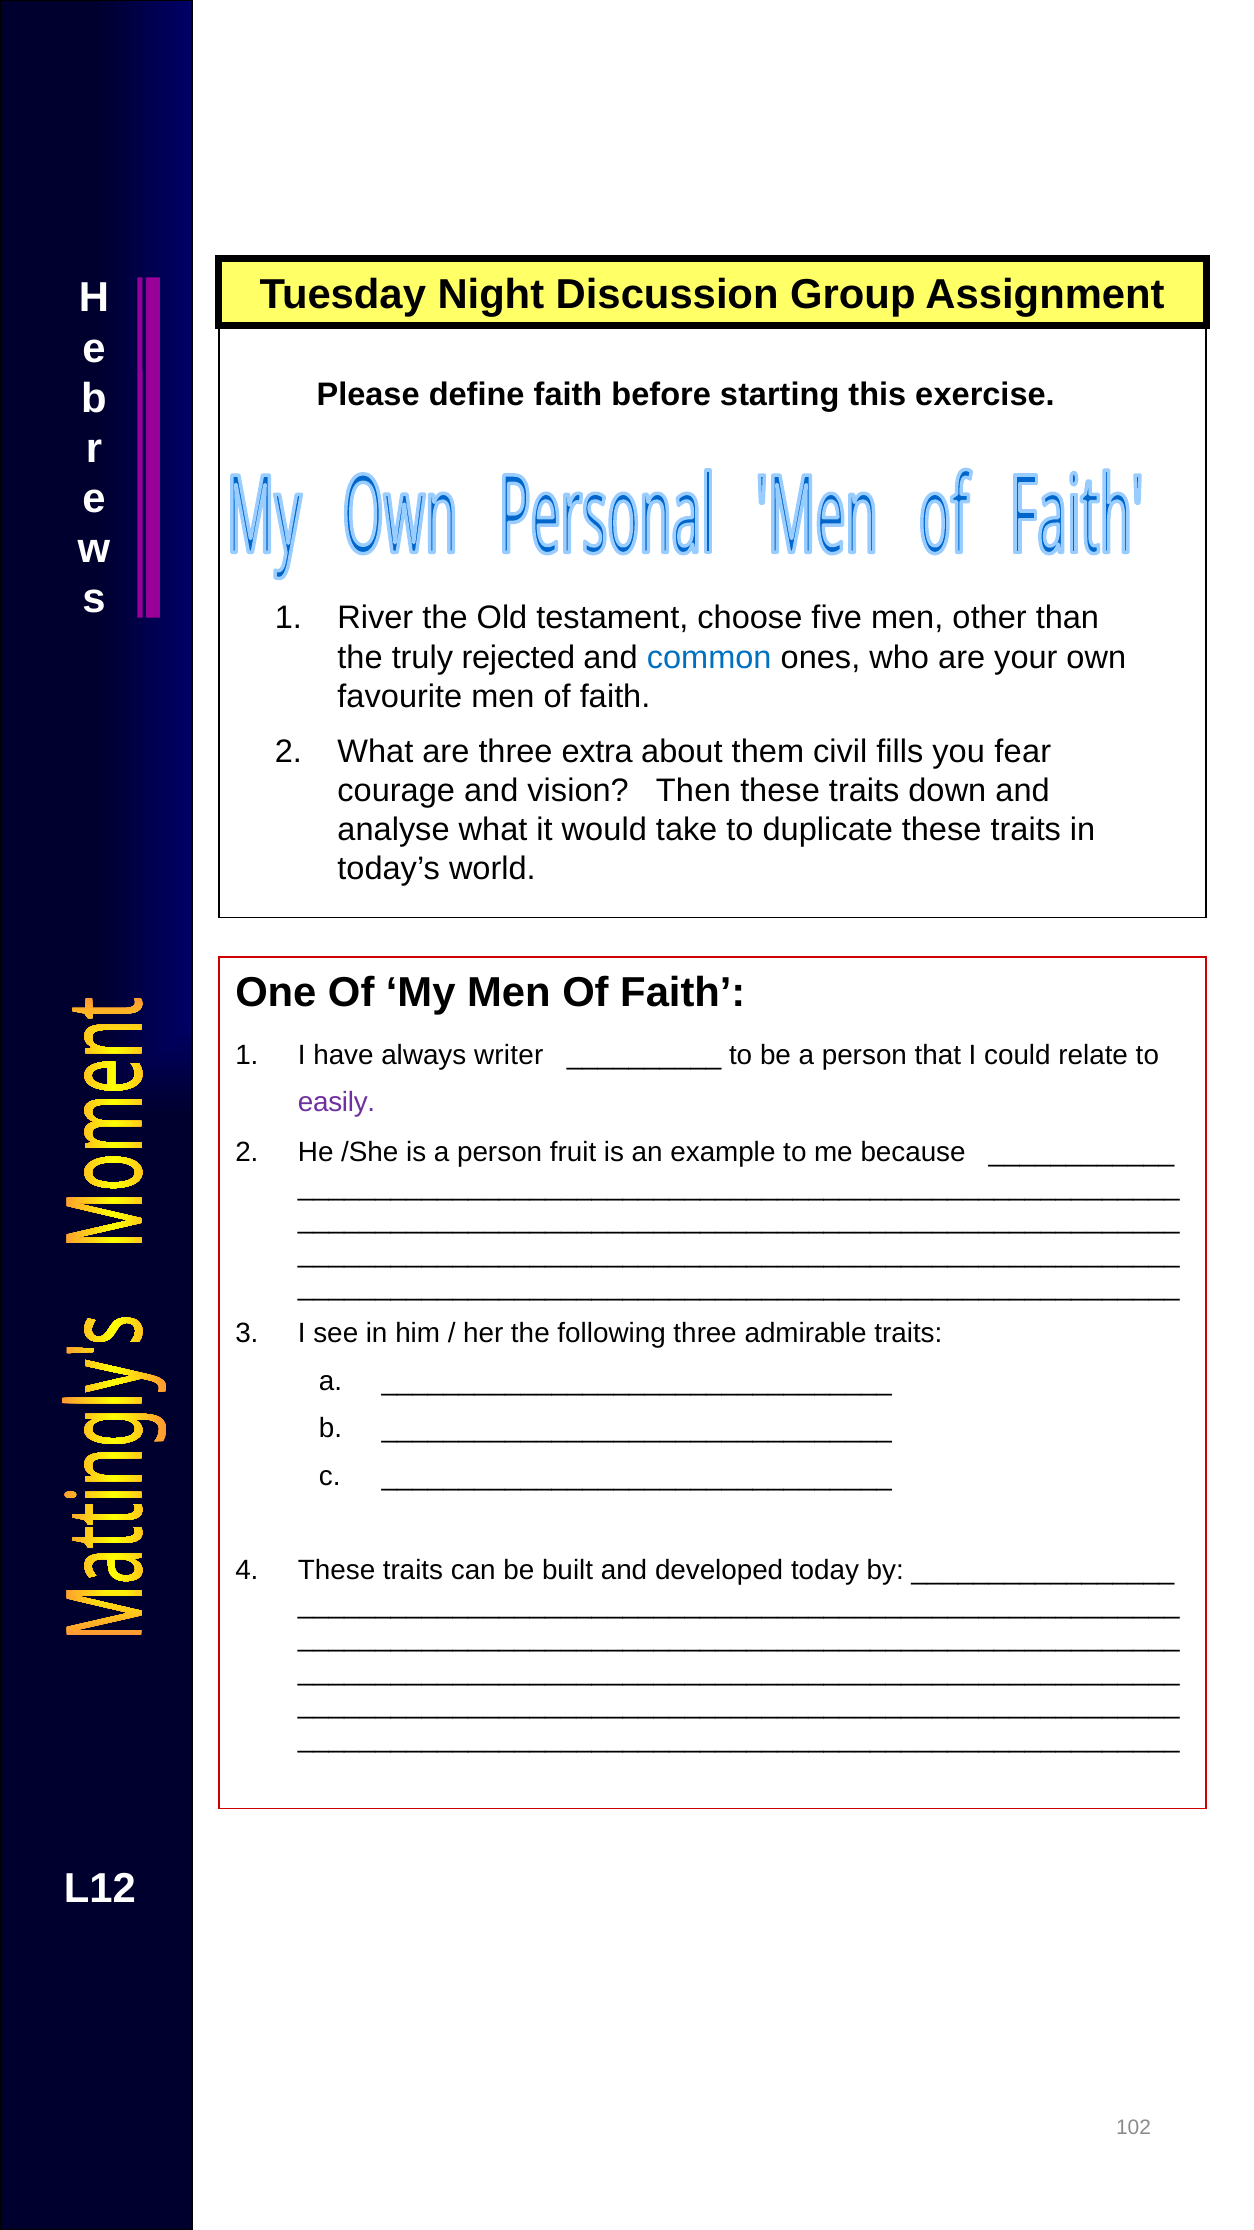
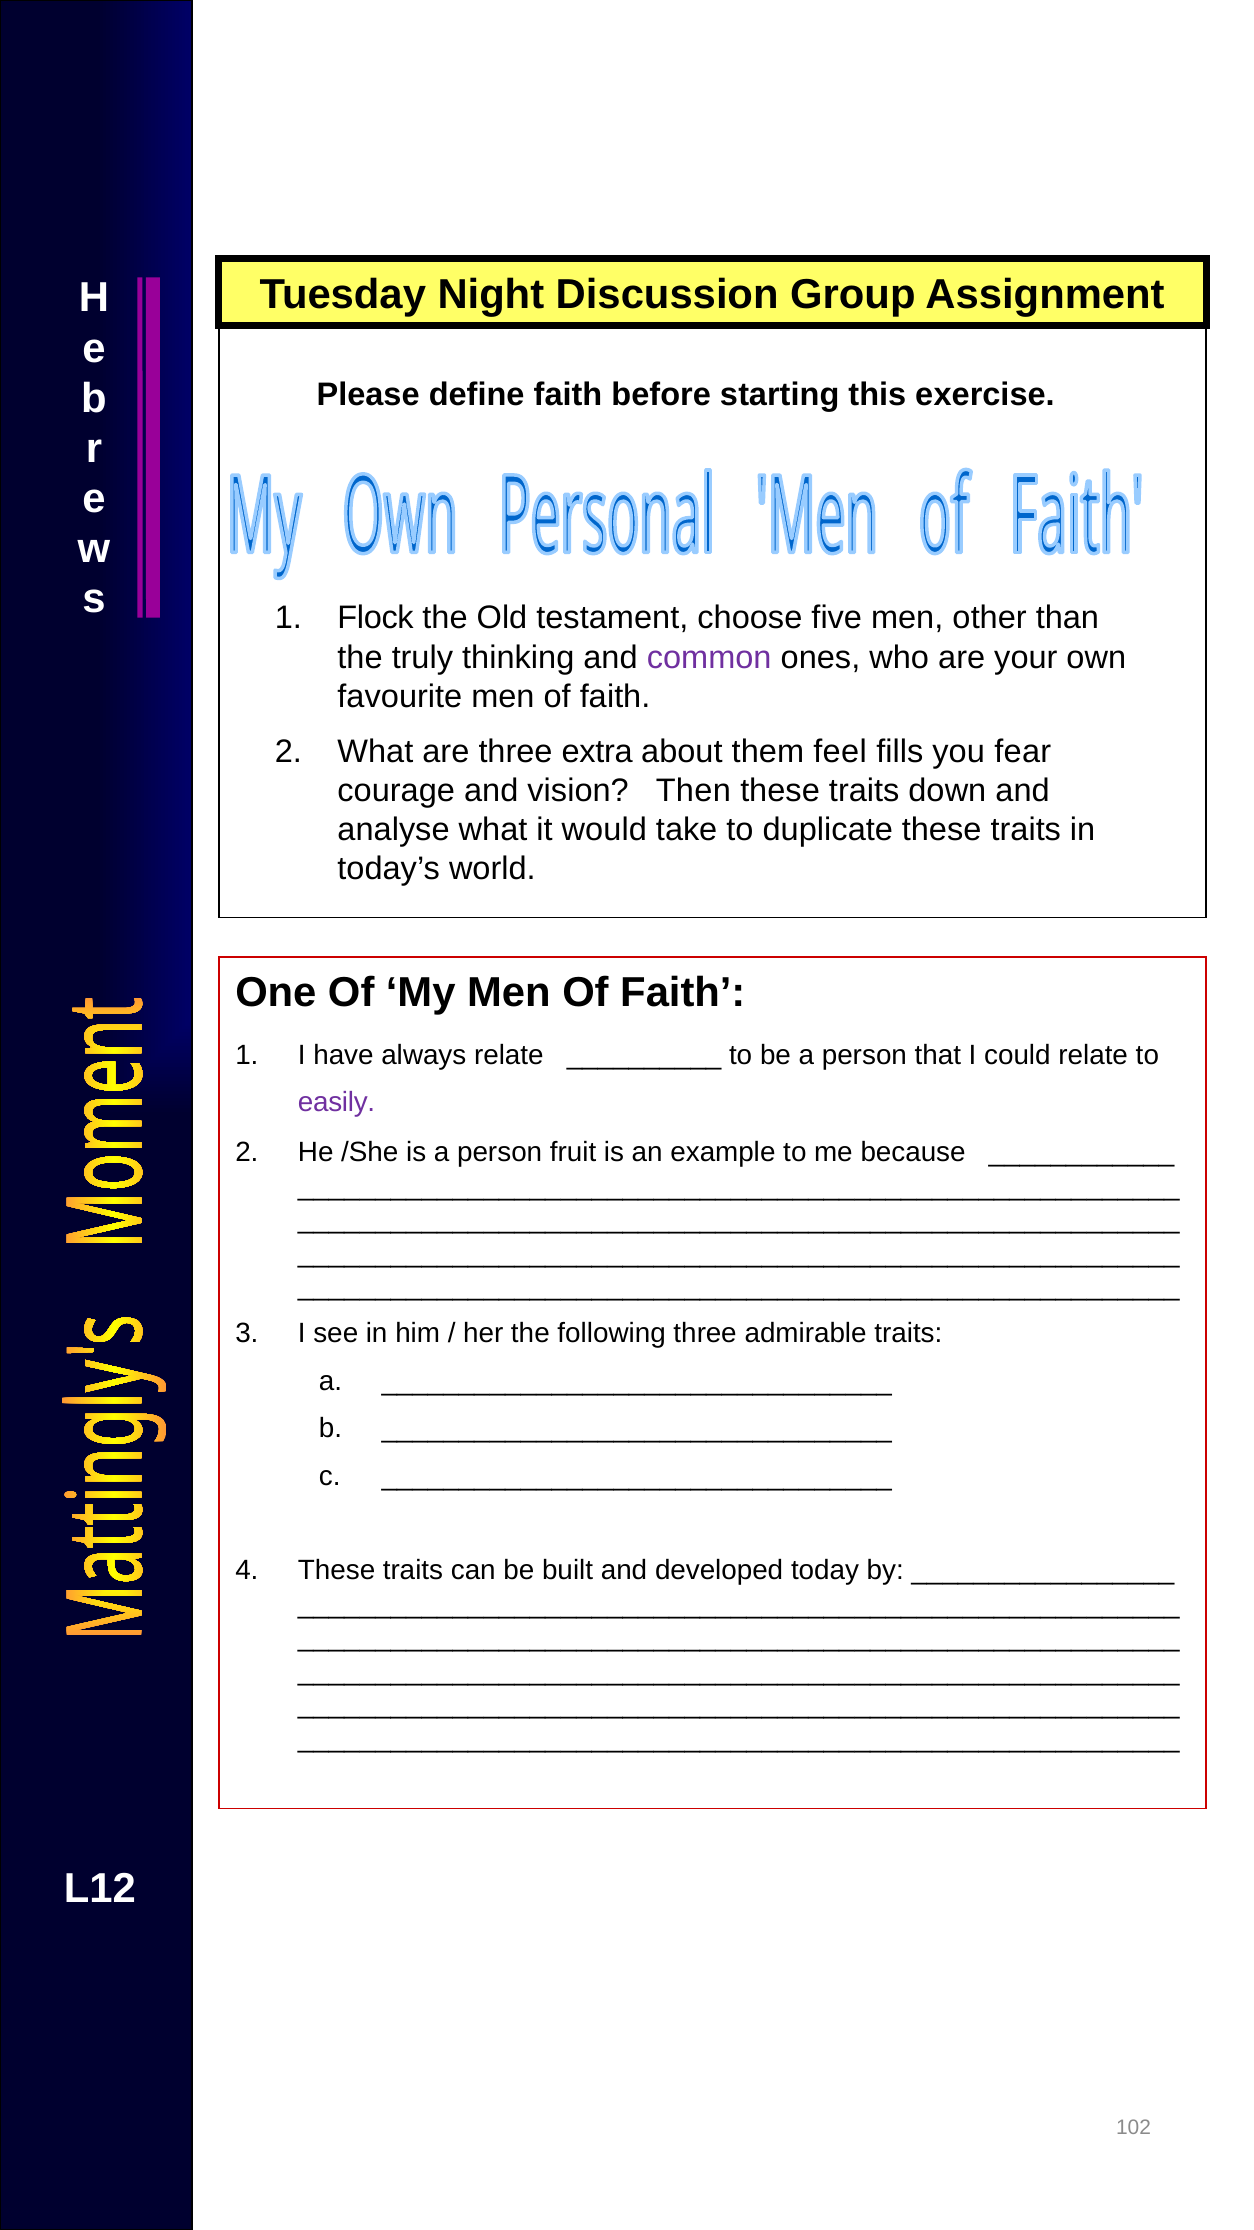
River: River -> Flock (376, 618)
rejected: rejected -> thinking (518, 657)
common colour: blue -> purple (709, 657)
civil: civil -> feel (840, 751)
always writer: writer -> relate (509, 1055)
